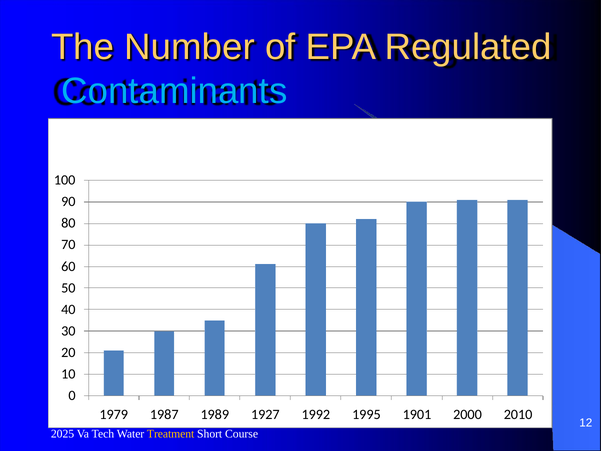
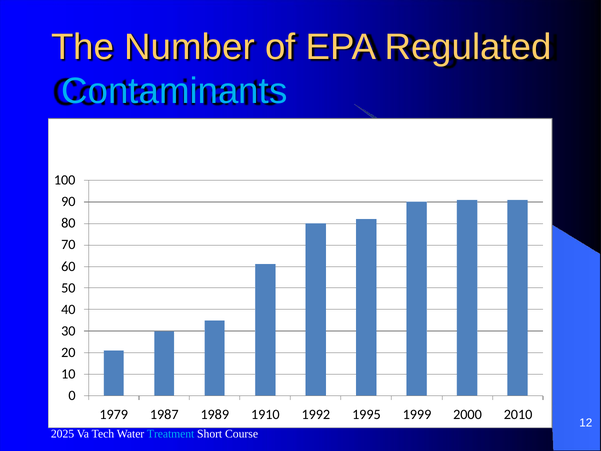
1927: 1927 -> 1910 (265, 414)
1901: 1901 -> 1999 (417, 414)
Treatment colour: yellow -> light blue (171, 434)
